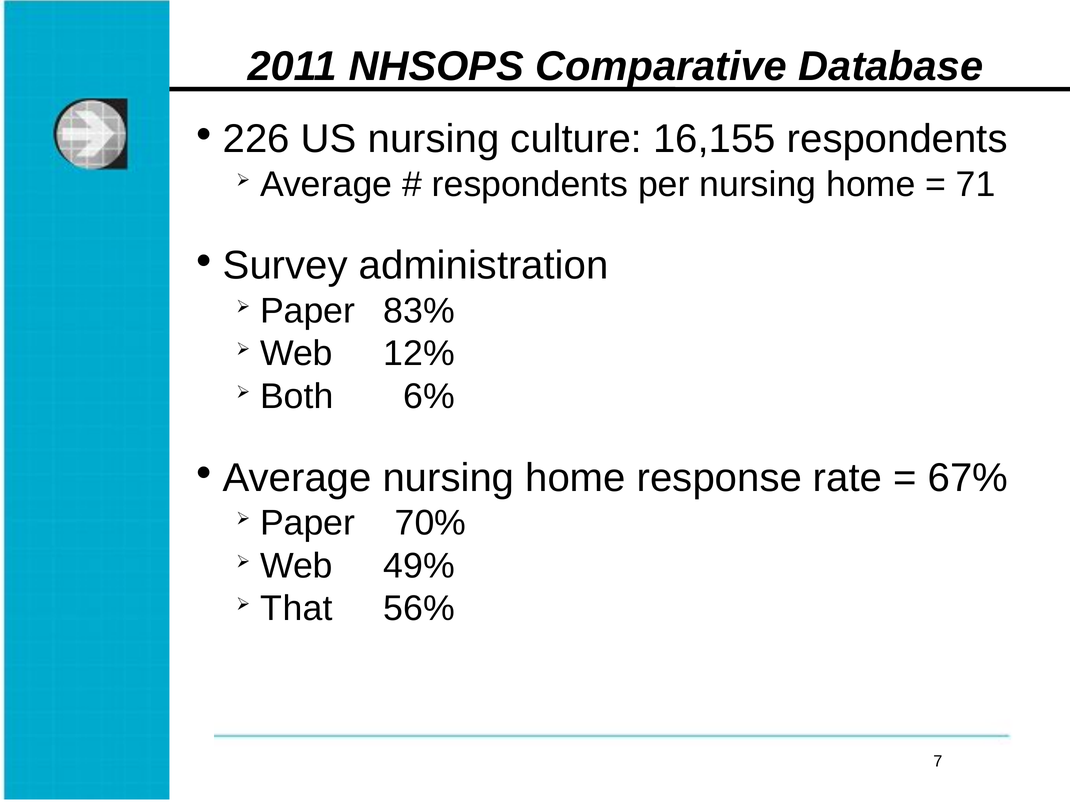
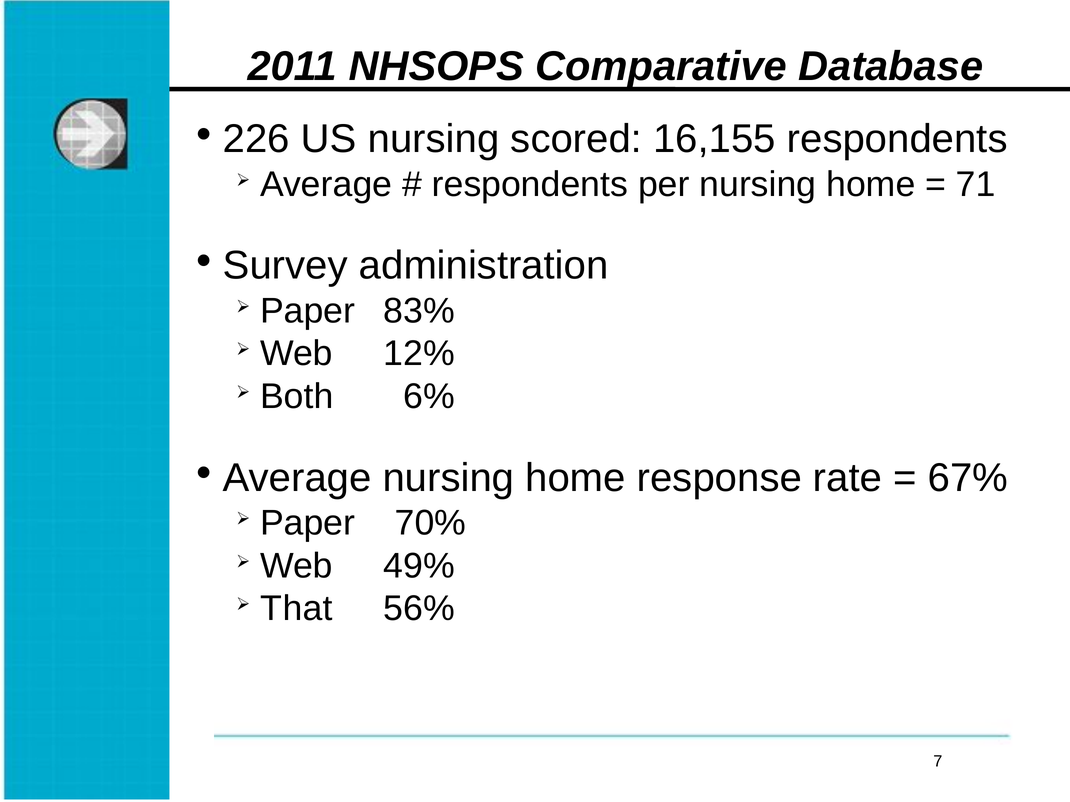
culture: culture -> scored (576, 139)
